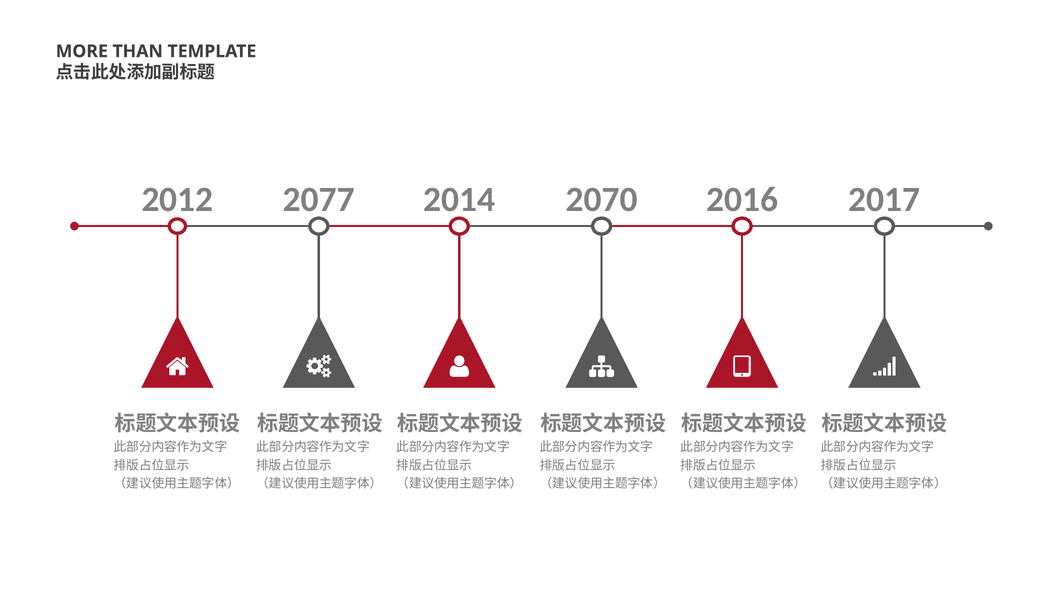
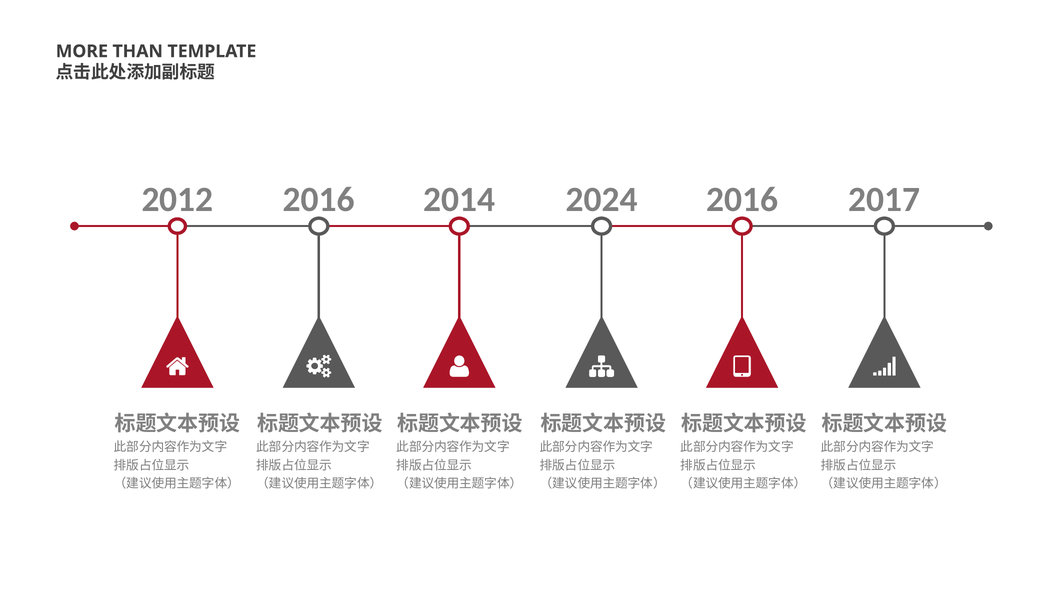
2012 2077: 2077 -> 2016 (319, 200)
2070: 2070 -> 2024 (602, 200)
